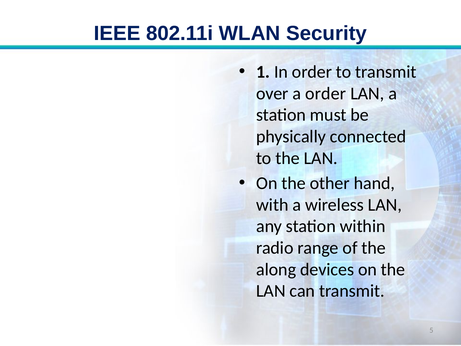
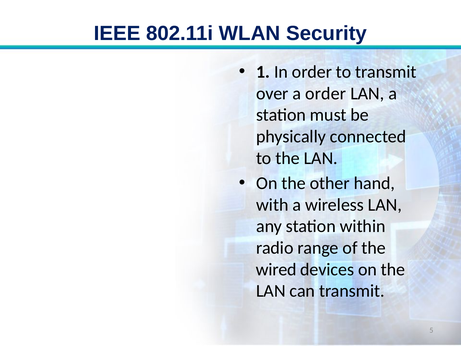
along: along -> wired (276, 269)
